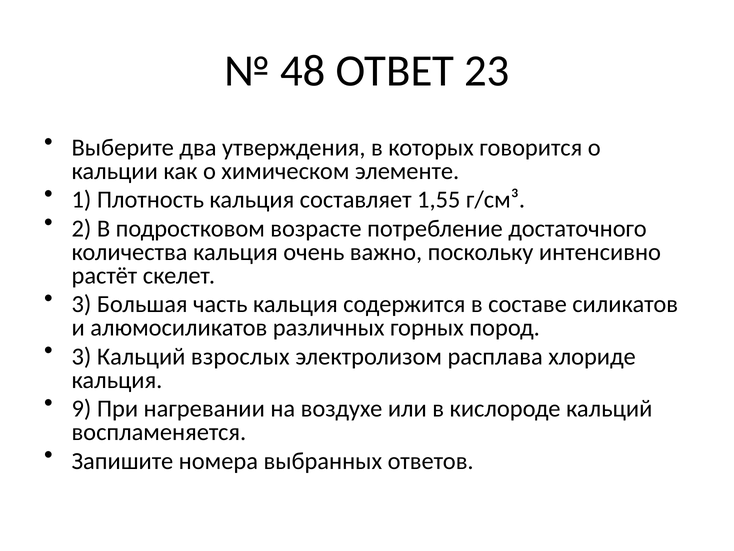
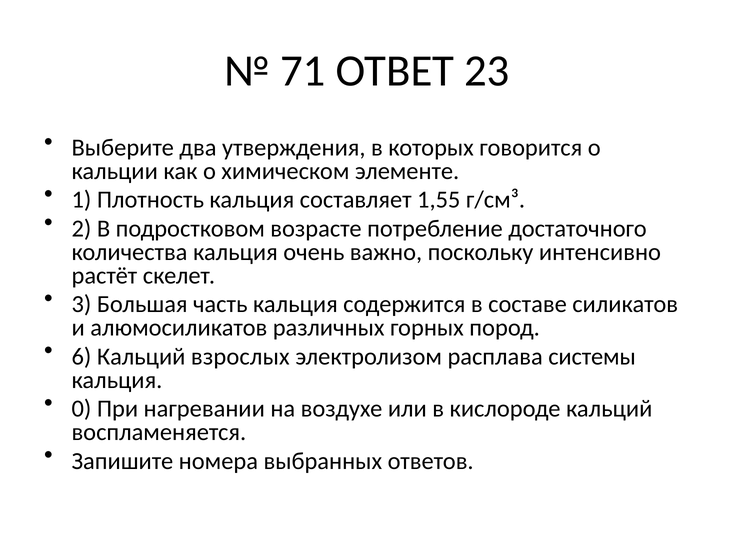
48: 48 -> 71 (303, 71)
3: 3 -> 6 (81, 356)
хлориде: хлориде -> системы (592, 356)
9: 9 -> 0 (81, 408)
